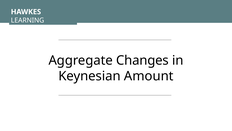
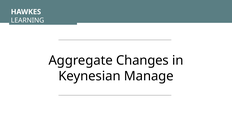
Amount: Amount -> Manage (149, 76)
